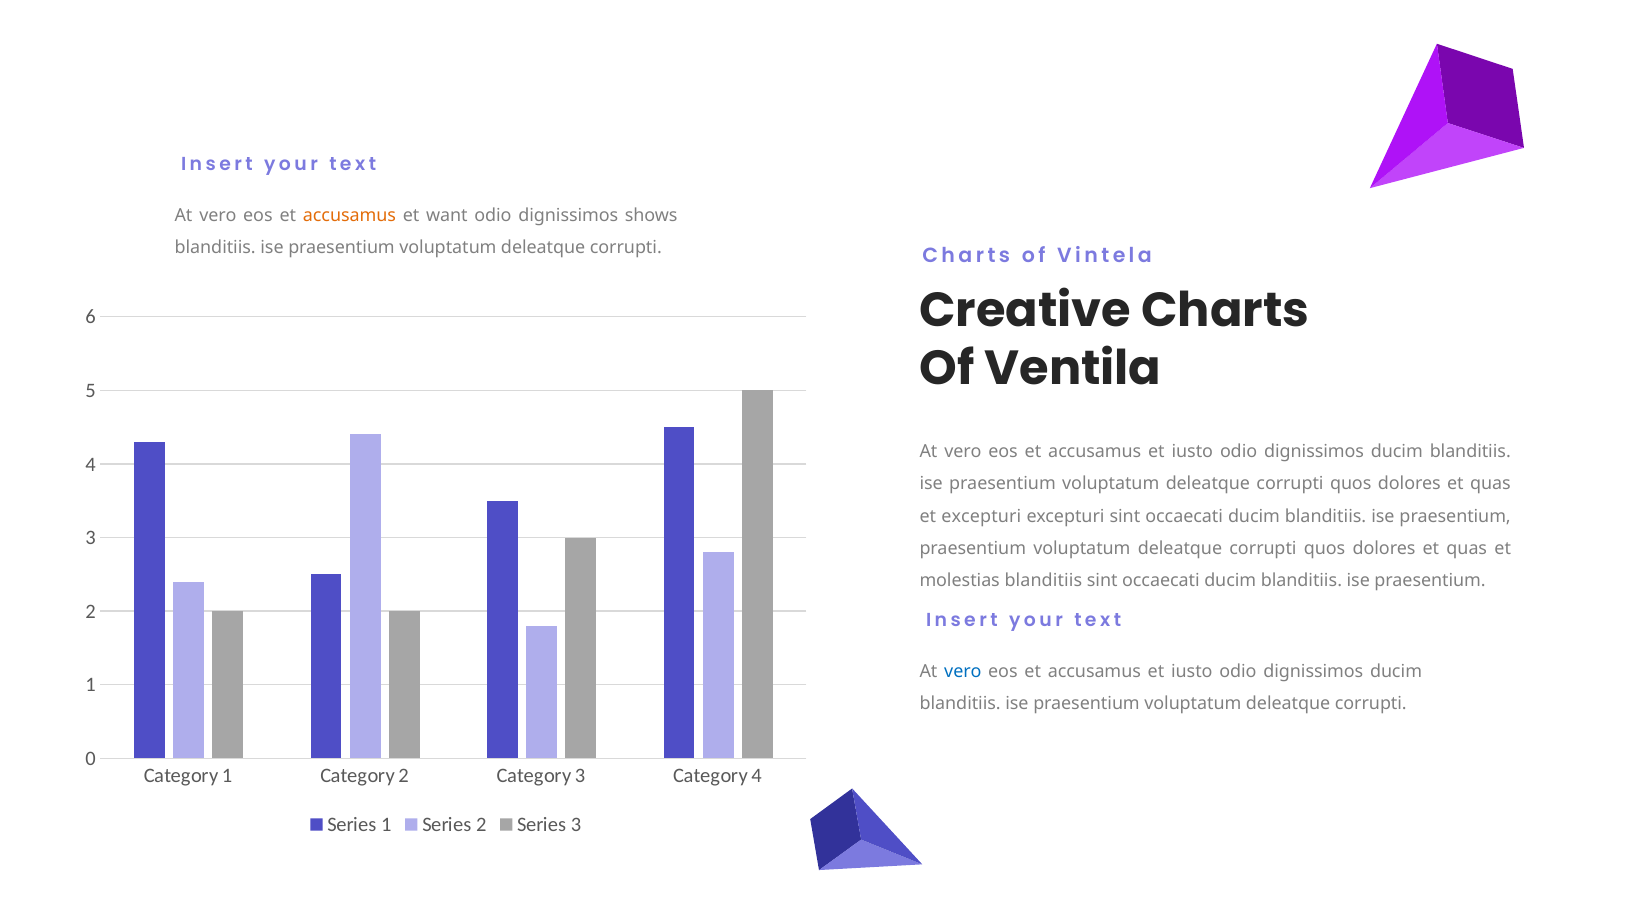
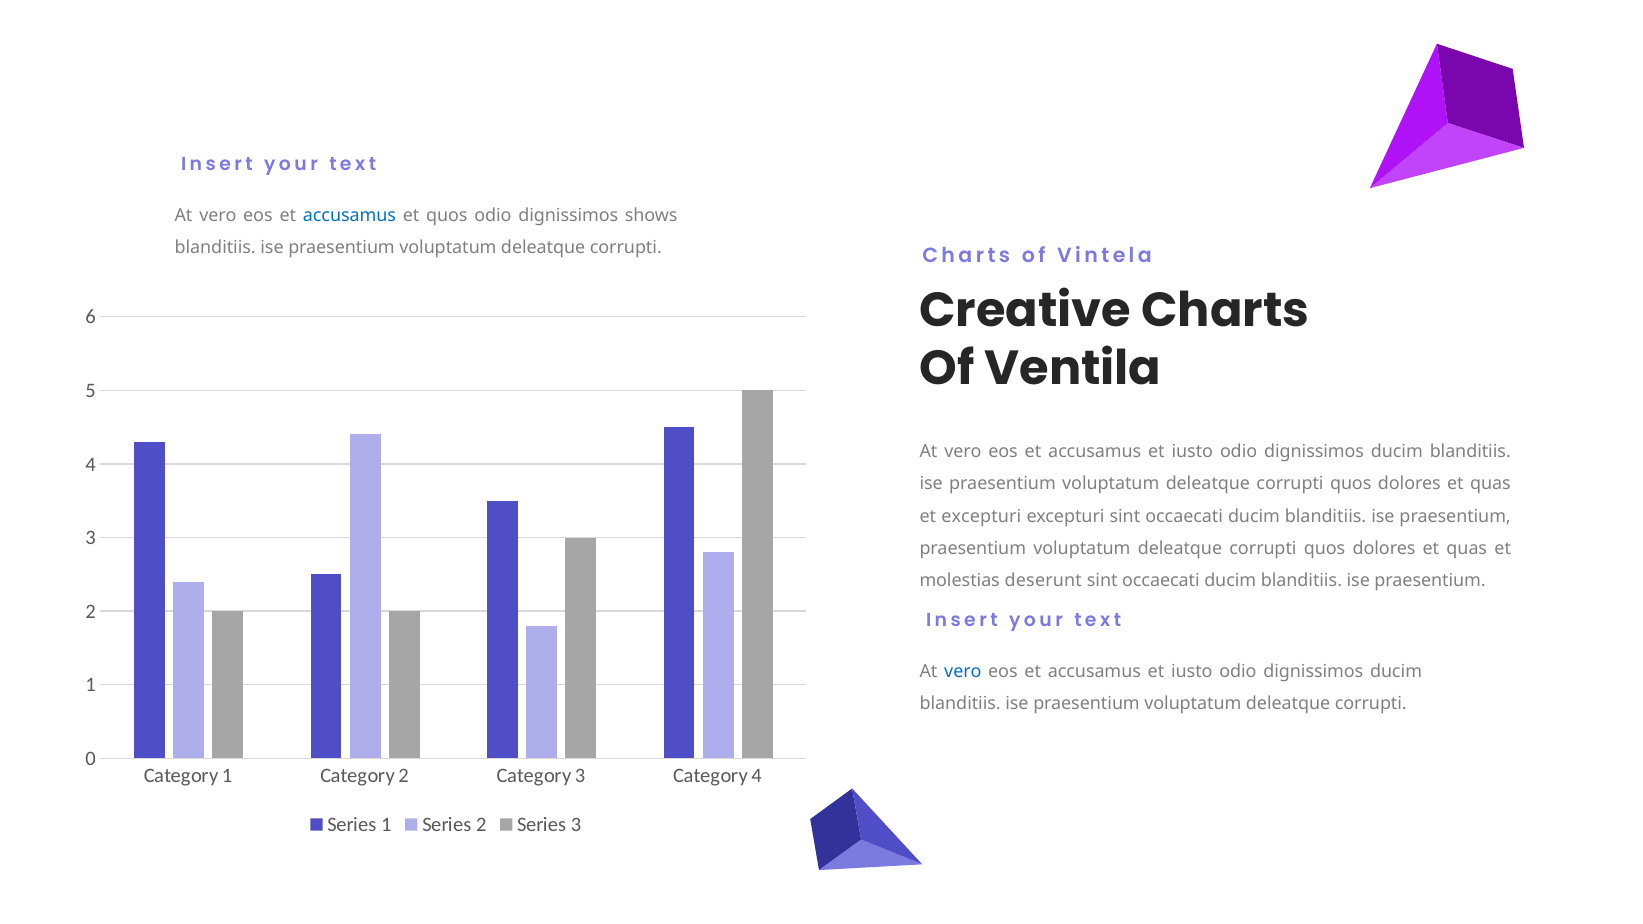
accusamus colour: orange -> blue (349, 215)
et want: want -> quos (447, 215)
molestias blanditiis: blanditiis -> deserunt (1043, 581)
